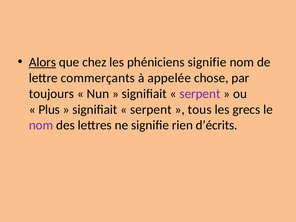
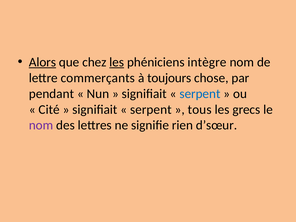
les underline: none -> present (117, 62)
phéniciens signifie: signifie -> intègre (207, 62)
appelée: appelée -> toujours (169, 78)
toujours: toujours -> pendant (51, 94)
serpent colour: purple -> blue (200, 94)
Plus: Plus -> Cité (49, 109)
d’écrits: d’écrits -> d’sœur (217, 125)
